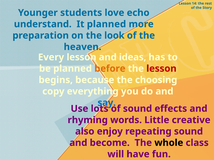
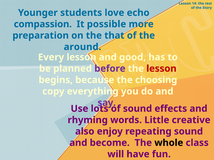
understand: understand -> compassion (43, 24)
It planned: planned -> possible (106, 24)
look: look -> that (114, 36)
heaven: heaven -> around (83, 47)
ideas: ideas -> good (133, 57)
before colour: orange -> purple (110, 69)
say colour: blue -> purple (107, 103)
